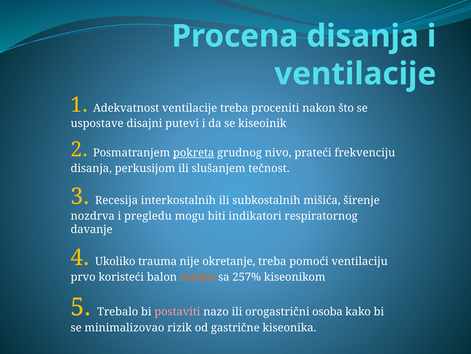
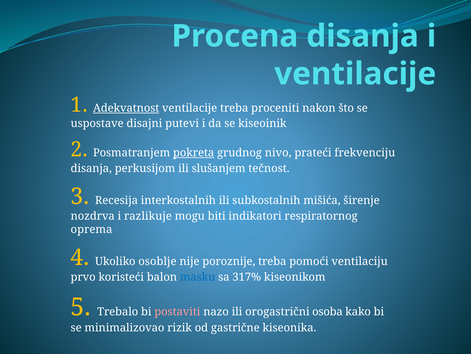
Adekvatnost underline: none -> present (126, 108)
pregledu: pregledu -> razlikuje (148, 216)
davanje: davanje -> oprema (92, 229)
trauma: trauma -> osoblje (157, 261)
okretanje: okretanje -> poroznije (229, 261)
masku colour: orange -> blue (198, 277)
257%: 257% -> 317% (247, 277)
